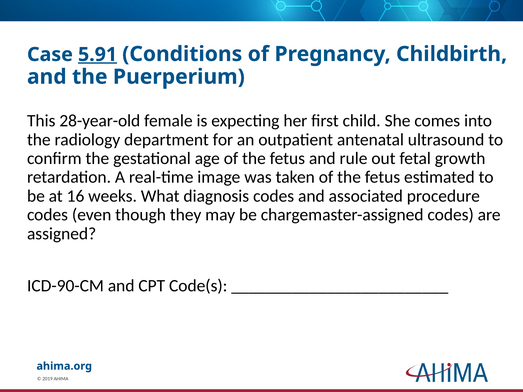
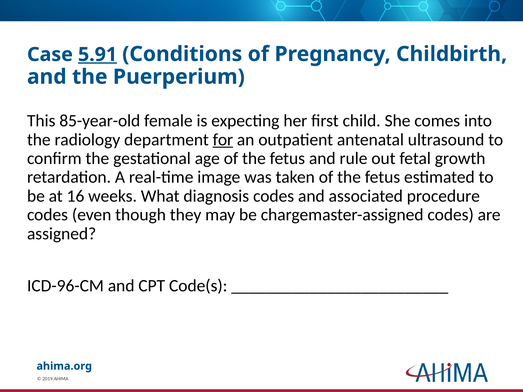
28-year-old: 28-year-old -> 85-year-old (100, 121)
for underline: none -> present (223, 140)
ICD-90-CM: ICD-90-CM -> ICD-96-CM (65, 286)
